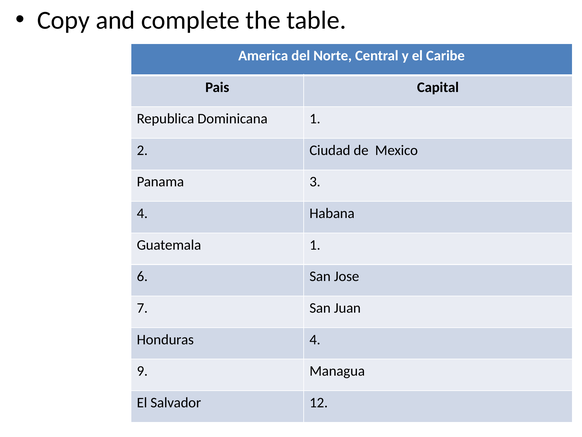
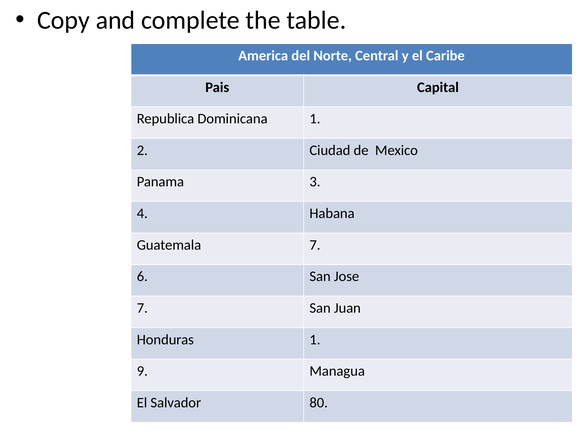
Guatemala 1: 1 -> 7 (315, 245)
Honduras 4: 4 -> 1 (315, 339)
12: 12 -> 80 (319, 402)
